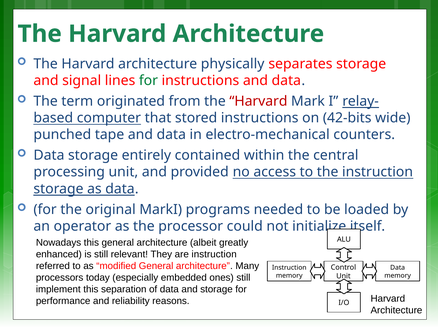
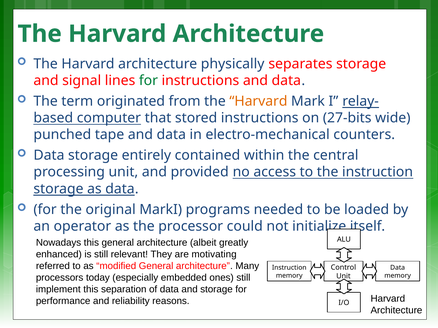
Harvard colour: red -> orange (258, 101)
42-bits: 42-bits -> 27-bits (347, 118)
are instruction: instruction -> motivating (214, 255)
